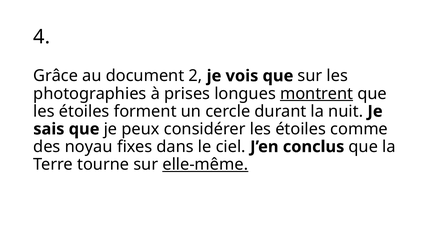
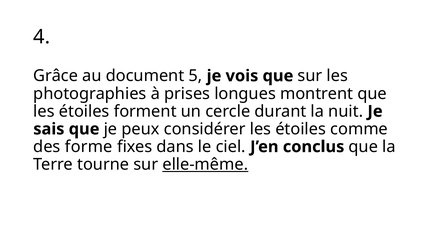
2: 2 -> 5 (196, 76)
montrent underline: present -> none (317, 94)
noyau: noyau -> forme (89, 147)
